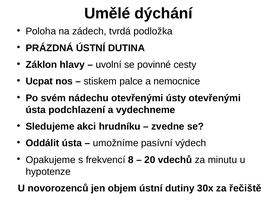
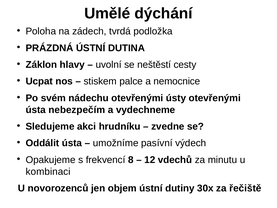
povinné: povinné -> neštěstí (154, 65)
podchlazení: podchlazení -> nebezpečím (77, 110)
20: 20 -> 12 (150, 160)
hypotenze: hypotenze -> kombinaci (48, 171)
